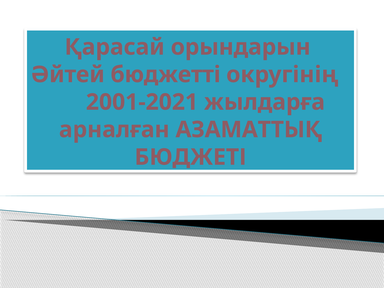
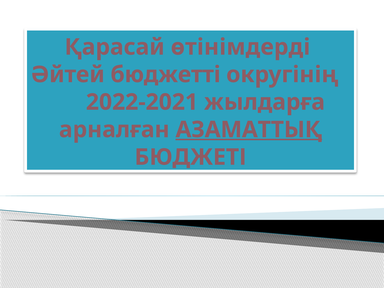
орындарын: орындарын -> өтінімдерді (241, 47)
2001-2021: 2001-2021 -> 2022-2021 (142, 102)
АЗАМАТТЫҚ underline: none -> present (249, 130)
